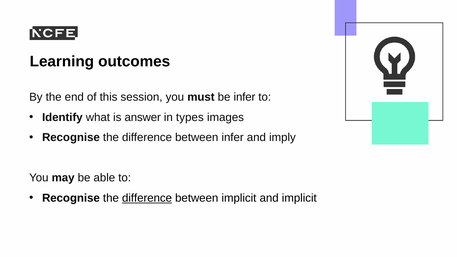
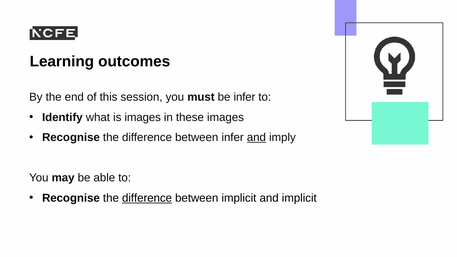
is answer: answer -> images (143, 117)
types: types -> these (190, 117)
and underline: none -> present (256, 138)
